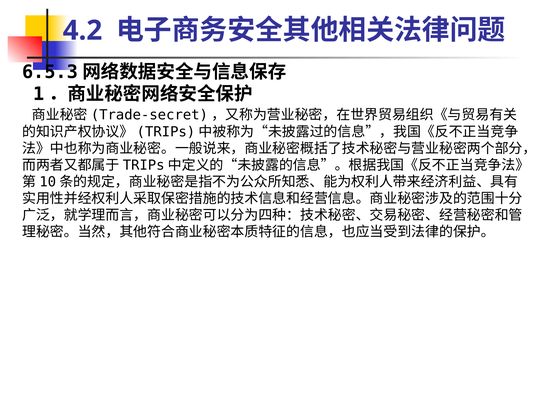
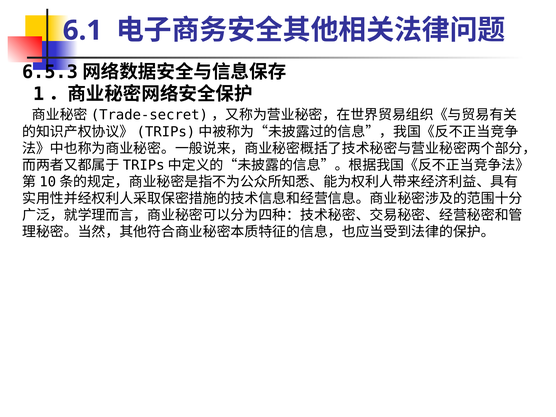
4.2: 4.2 -> 6.1 (82, 30)
